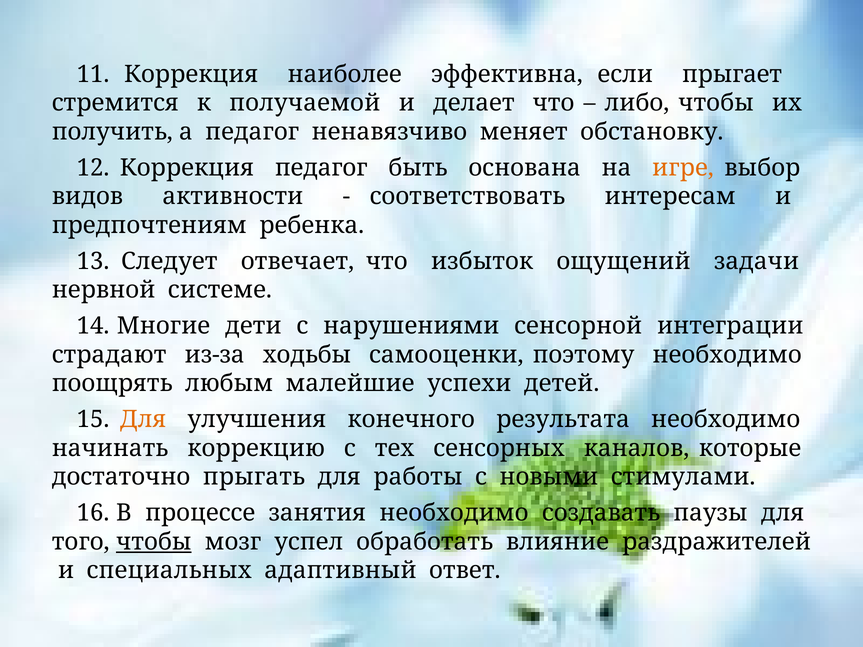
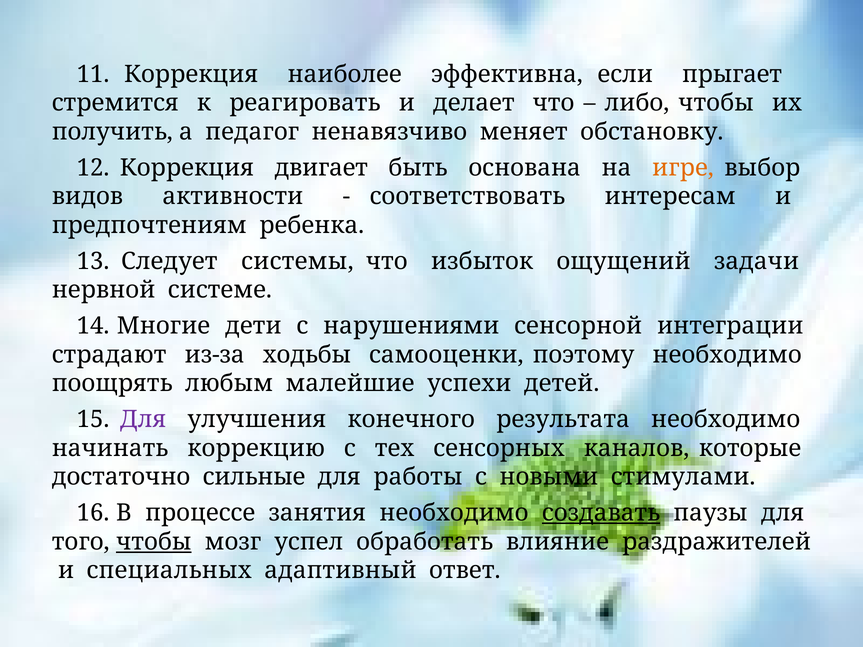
получаемой: получаемой -> реагировать (305, 103)
Коррекция педагог: педагог -> двигает (321, 168)
отвечает: отвечает -> системы (297, 261)
Для colour: orange -> purple (143, 420)
прыгать: прыгать -> сильные (254, 477)
создавать underline: none -> present (601, 513)
